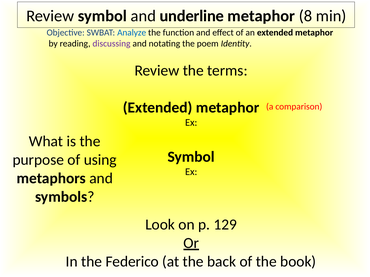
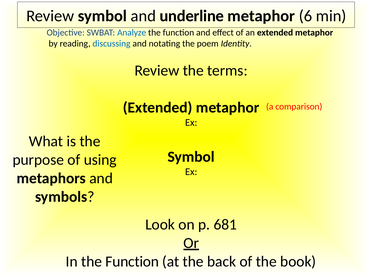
8: 8 -> 6 (306, 16)
discussing colour: purple -> blue (111, 44)
129: 129 -> 681 (225, 225)
In the Federico: Federico -> Function (132, 262)
